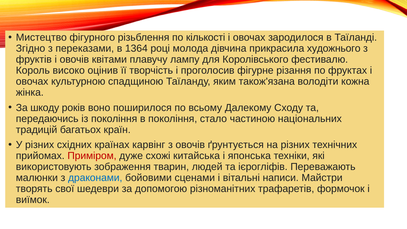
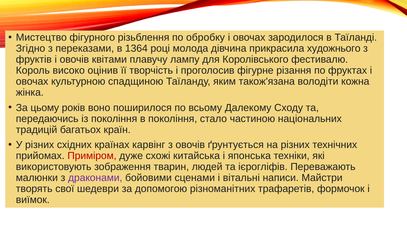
кількості: кількості -> обробку (206, 37)
шкоду: шкоду -> цьому (45, 108)
драконами colour: blue -> purple (95, 178)
